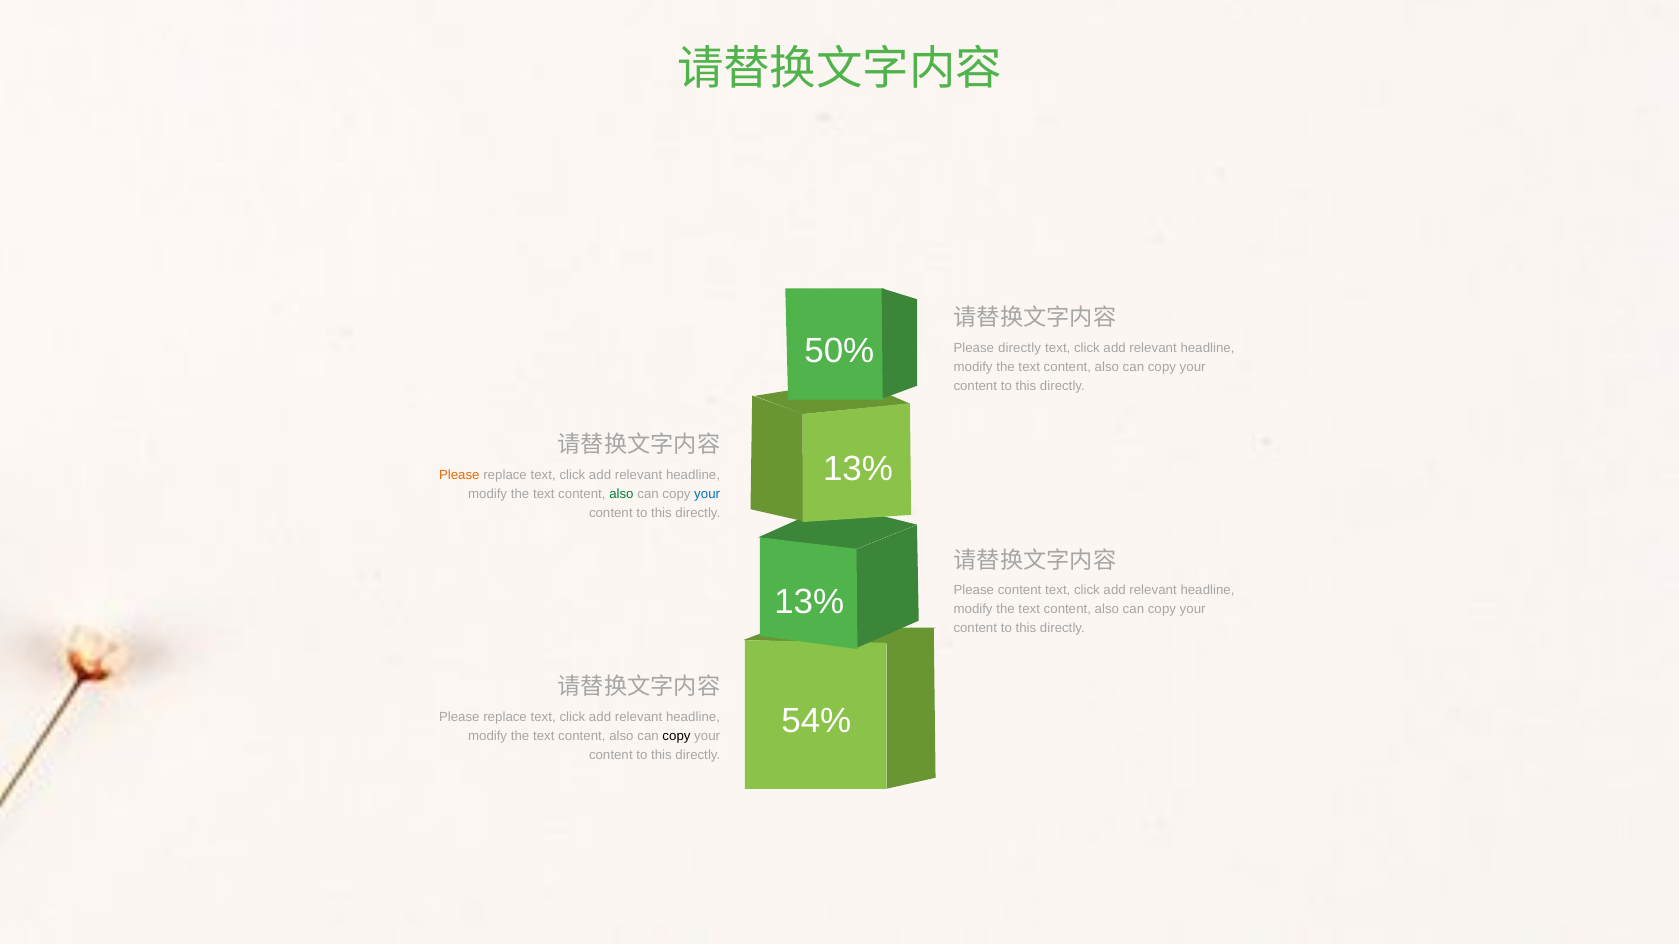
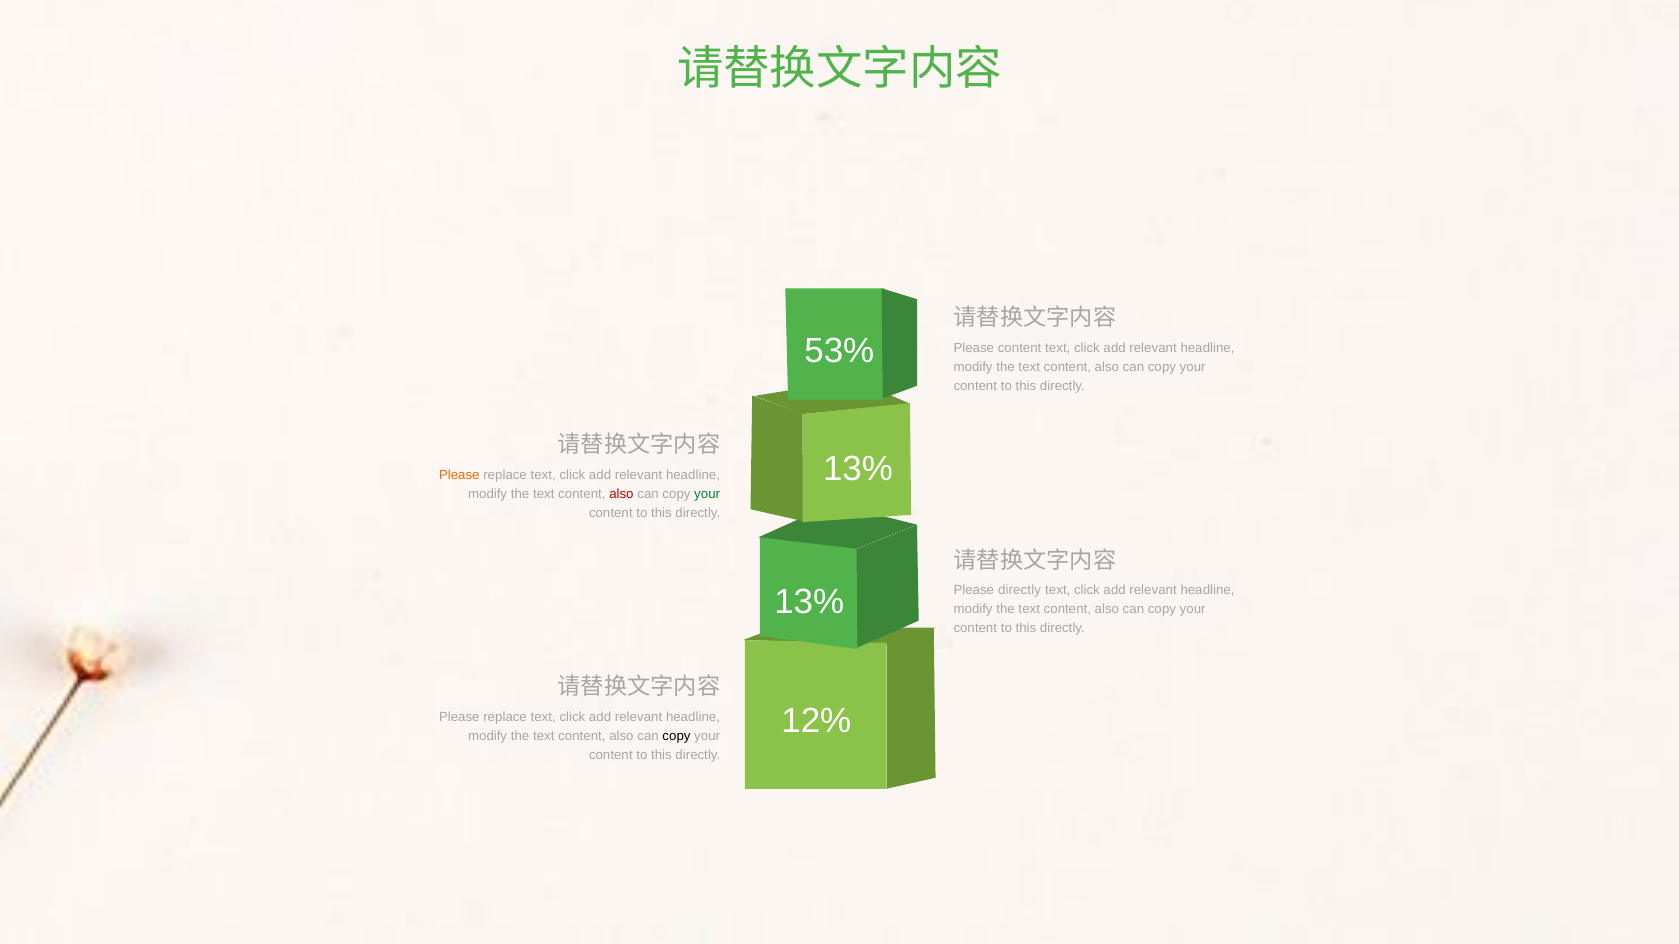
50%: 50% -> 53% (839, 351)
Please directly: directly -> content (1020, 348)
also colour: green -> red (621, 494)
your colour: blue -> green (707, 494)
Please content: content -> directly (1020, 591)
54%: 54% -> 12% (816, 722)
